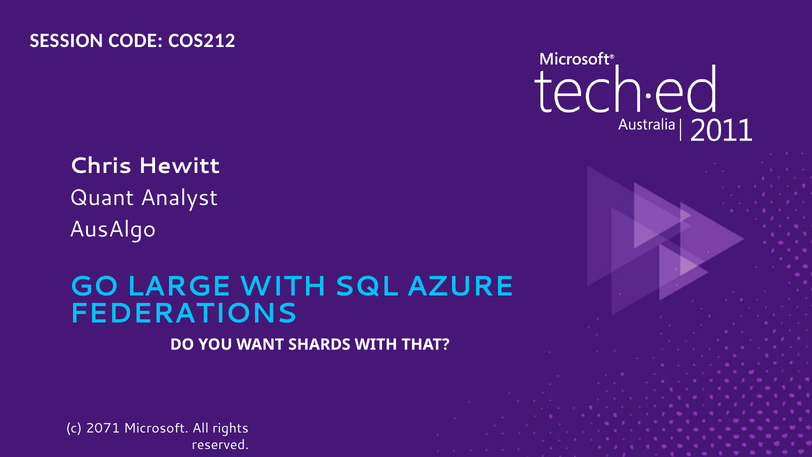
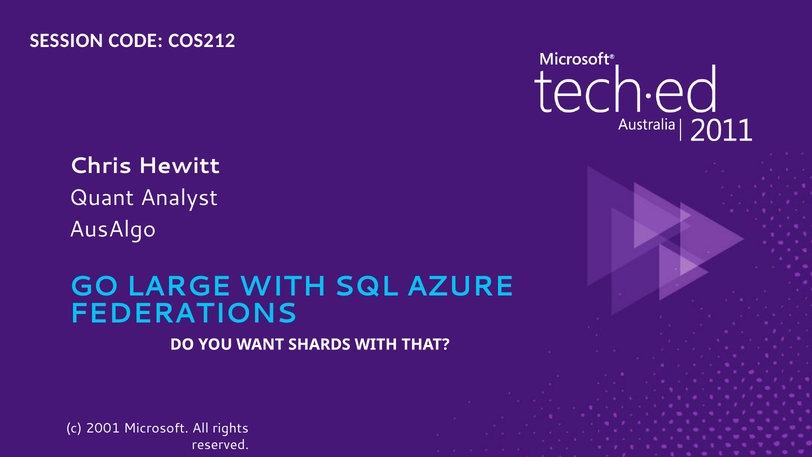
2071: 2071 -> 2001 (103, 428)
